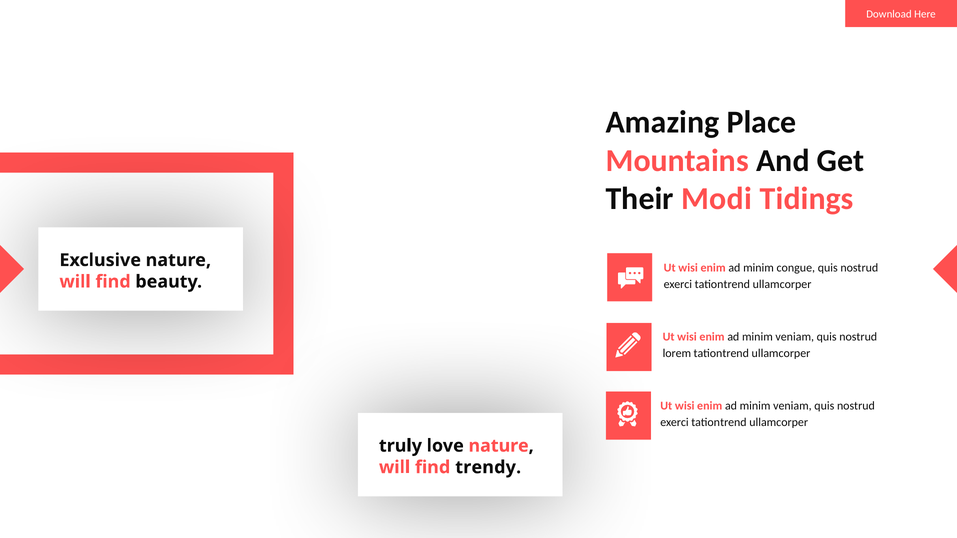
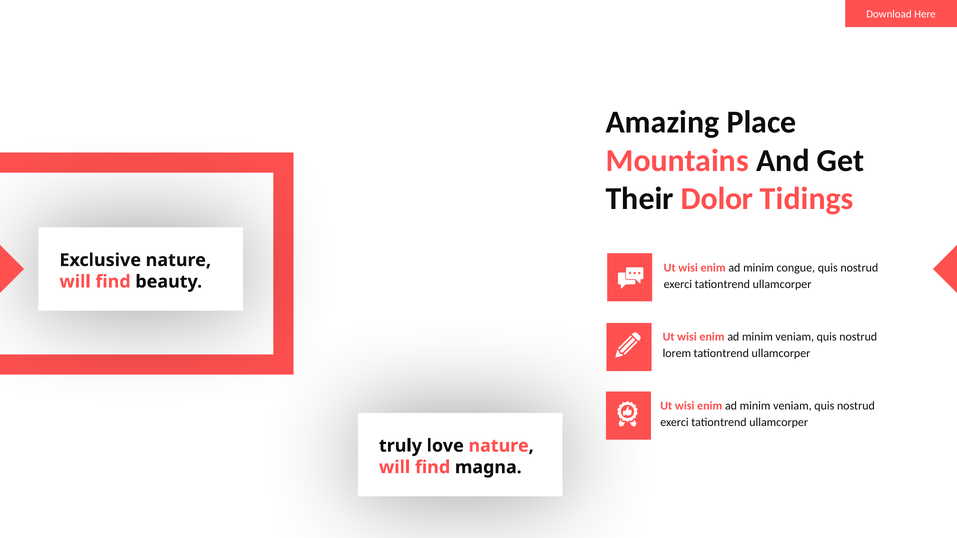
Modi: Modi -> Dolor (717, 199)
trendy: trendy -> magna (488, 468)
